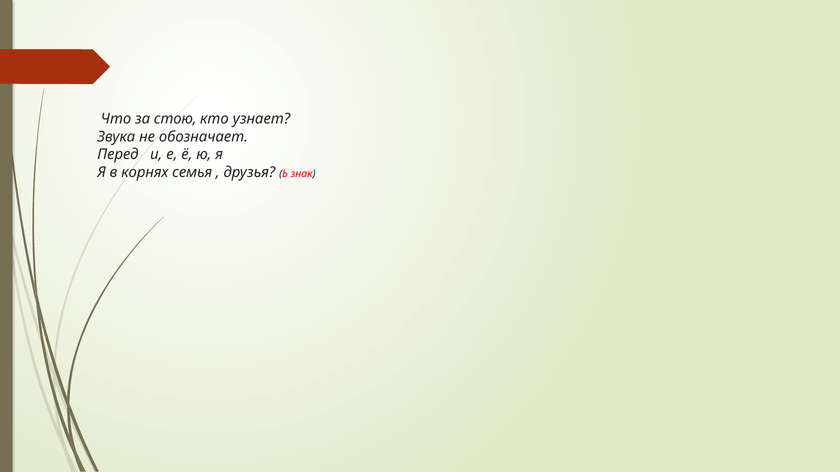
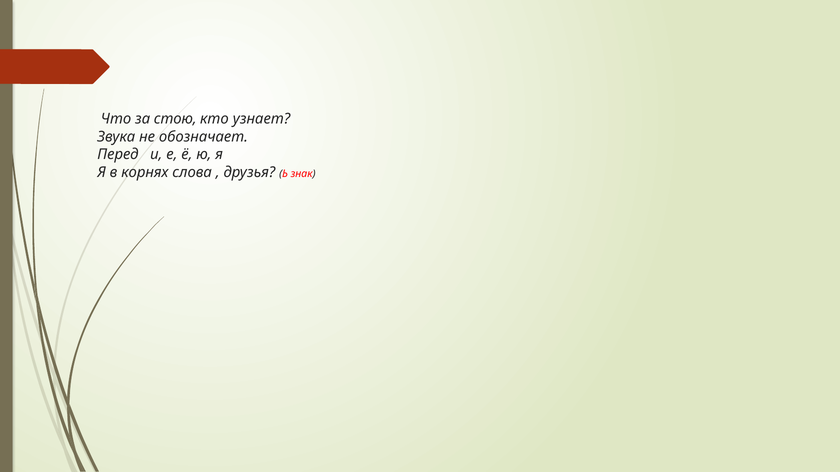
семья: семья -> слова (192, 173)
